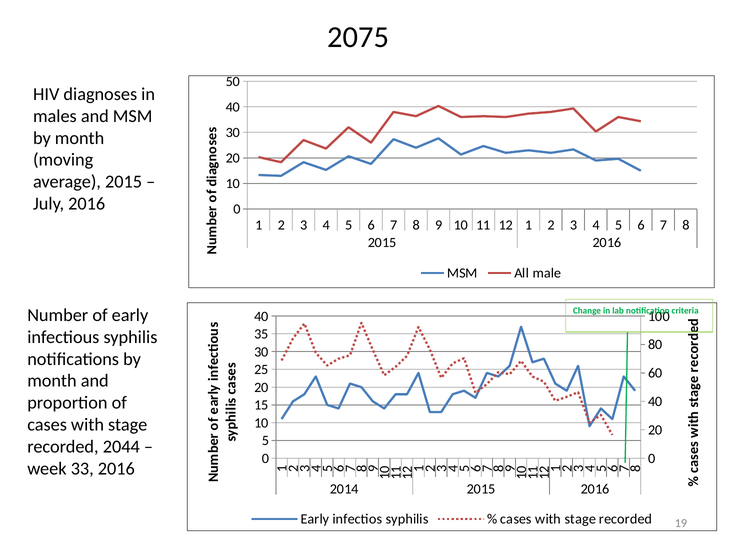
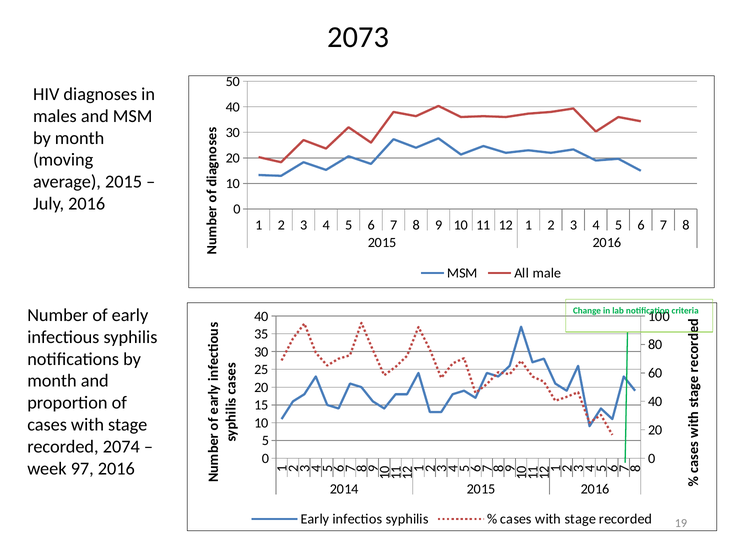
2075: 2075 -> 2073 (358, 37)
2044: 2044 -> 2074 (121, 447)
33: 33 -> 97 (82, 469)
